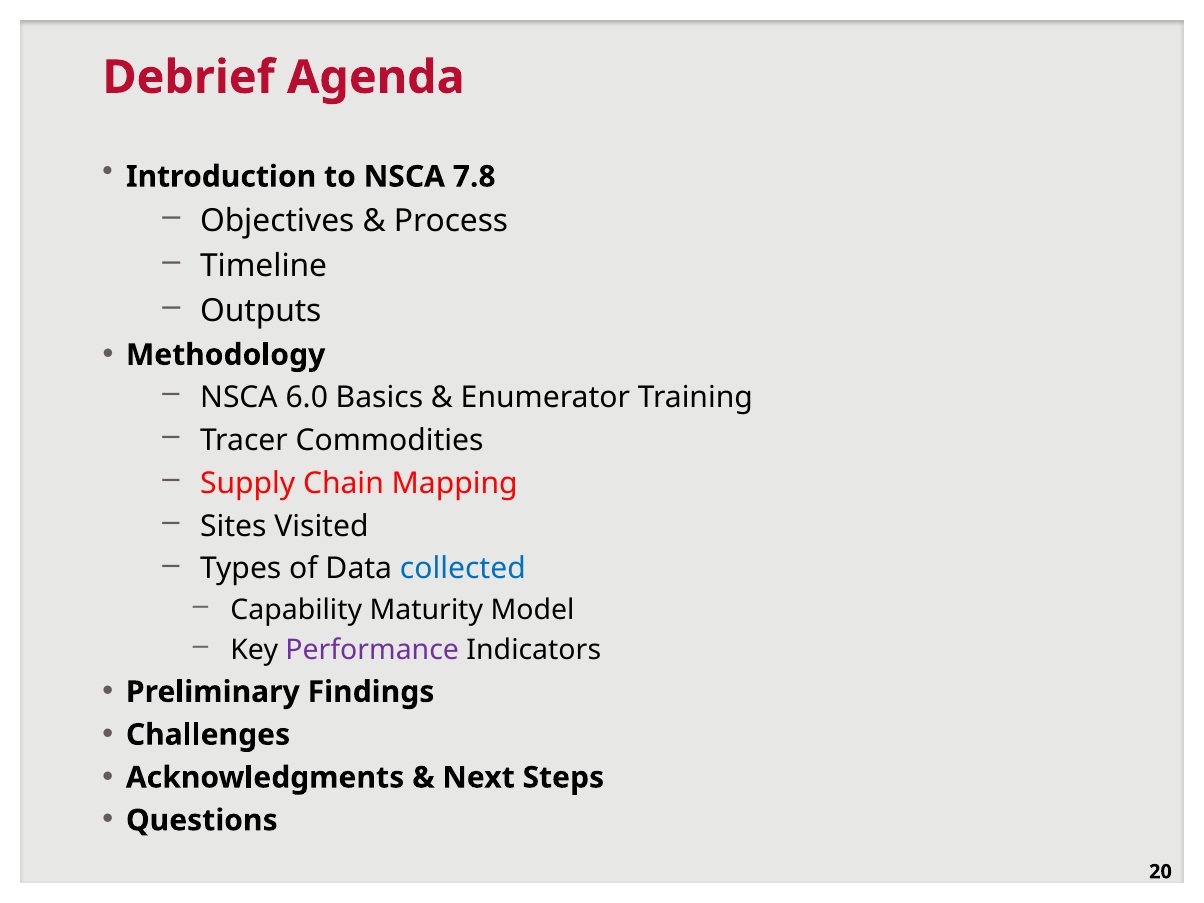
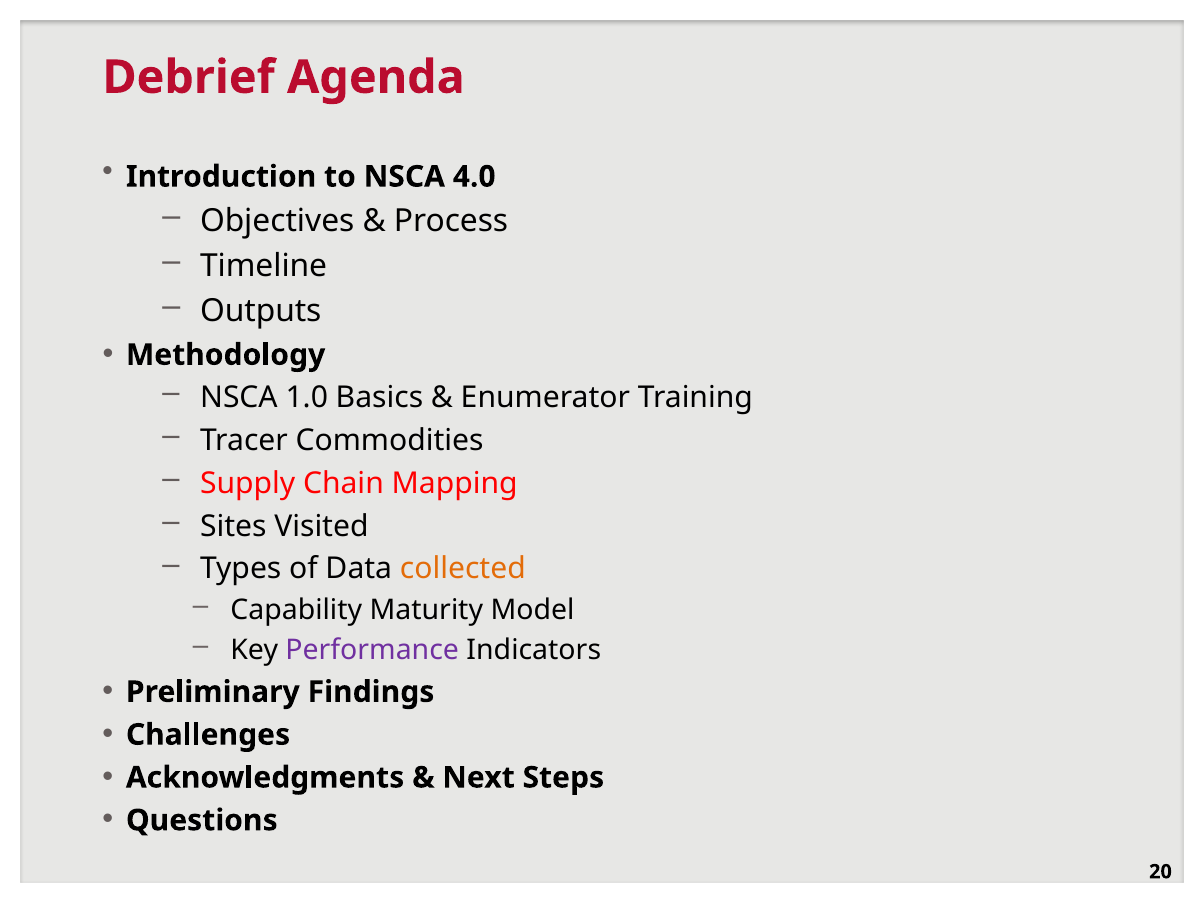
7.8: 7.8 -> 4.0 (474, 177)
6.0: 6.0 -> 1.0 (307, 398)
collected colour: blue -> orange (463, 569)
